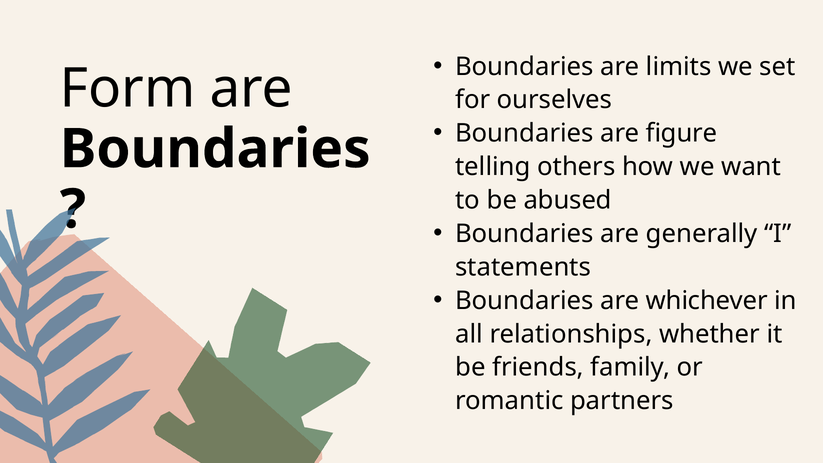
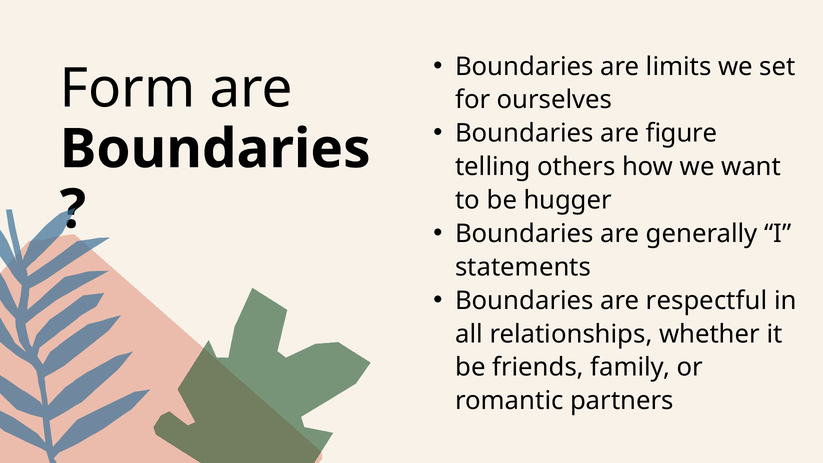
abused: abused -> hugger (568, 200)
whichever: whichever -> respectful (707, 301)
